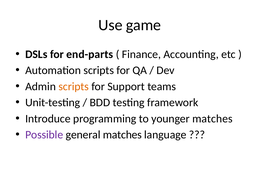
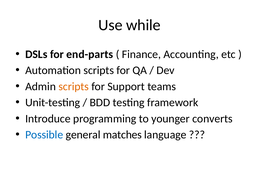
game: game -> while (143, 25)
younger matches: matches -> converts (212, 119)
Possible colour: purple -> blue (44, 135)
